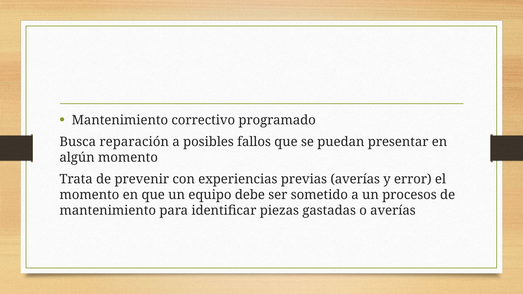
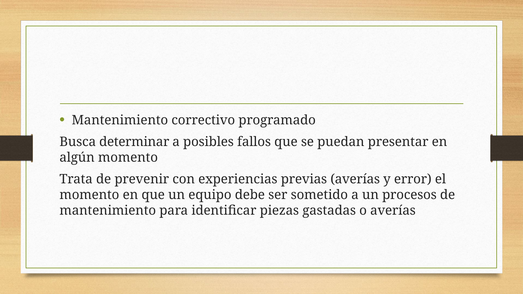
reparación: reparación -> determinar (134, 142)
